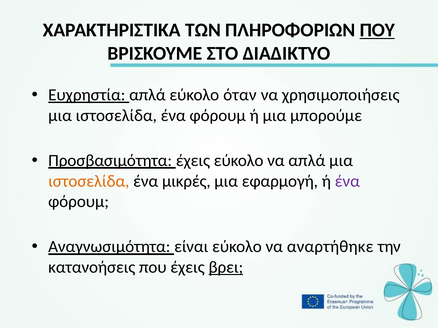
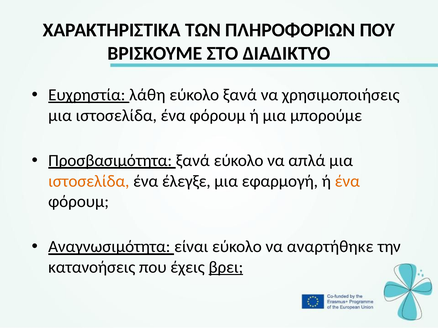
ΠΟΥ underline: present -> none (377, 30)
Ευχρηστία απλά: απλά -> λάθη (147, 95)
εύκολο όταν: όταν -> ξανά (240, 95)
Προσβασιμότητα έχεις: έχεις -> ξανά (193, 161)
μικρές: μικρές -> έλεγξε (186, 181)
ένα colour: purple -> orange (347, 181)
